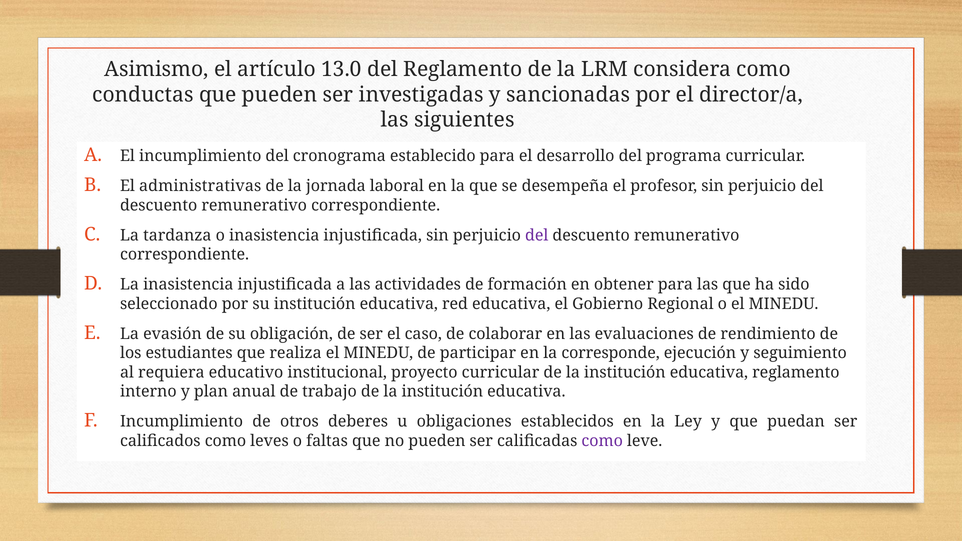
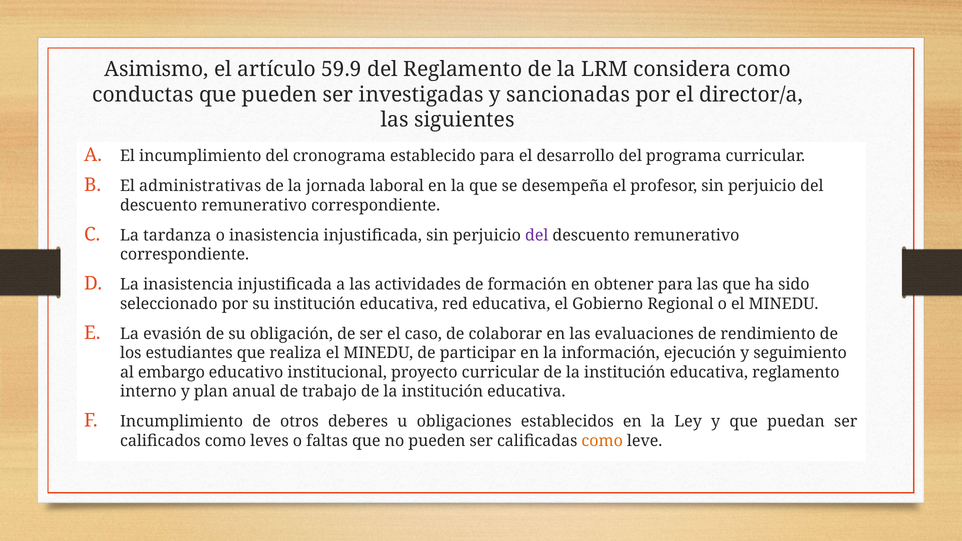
13.0: 13.0 -> 59.9 (341, 69)
corresponde: corresponde -> información (611, 353)
requiera: requiera -> embargo (171, 373)
como colour: purple -> orange (602, 441)
